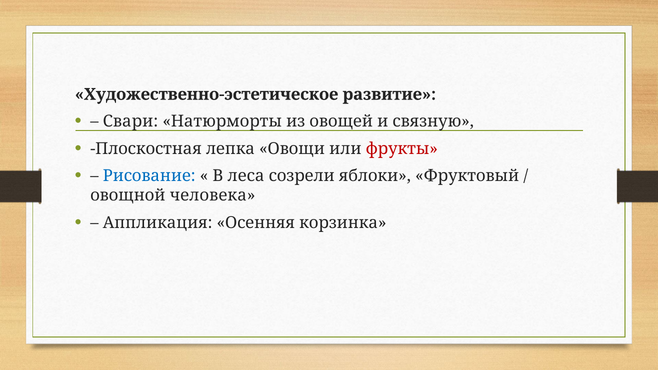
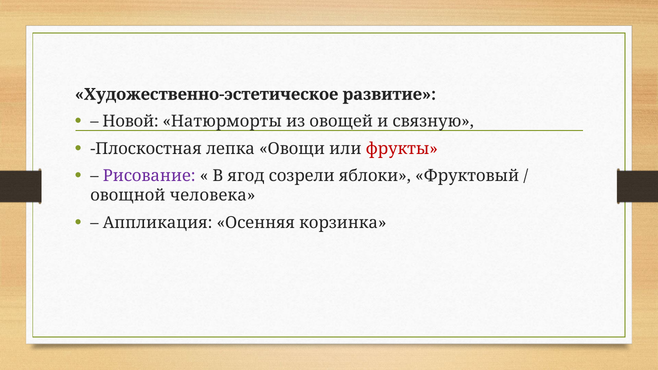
Свари: Свари -> Новой (131, 122)
Рисование colour: blue -> purple (149, 176)
леса: леса -> ягод (246, 176)
